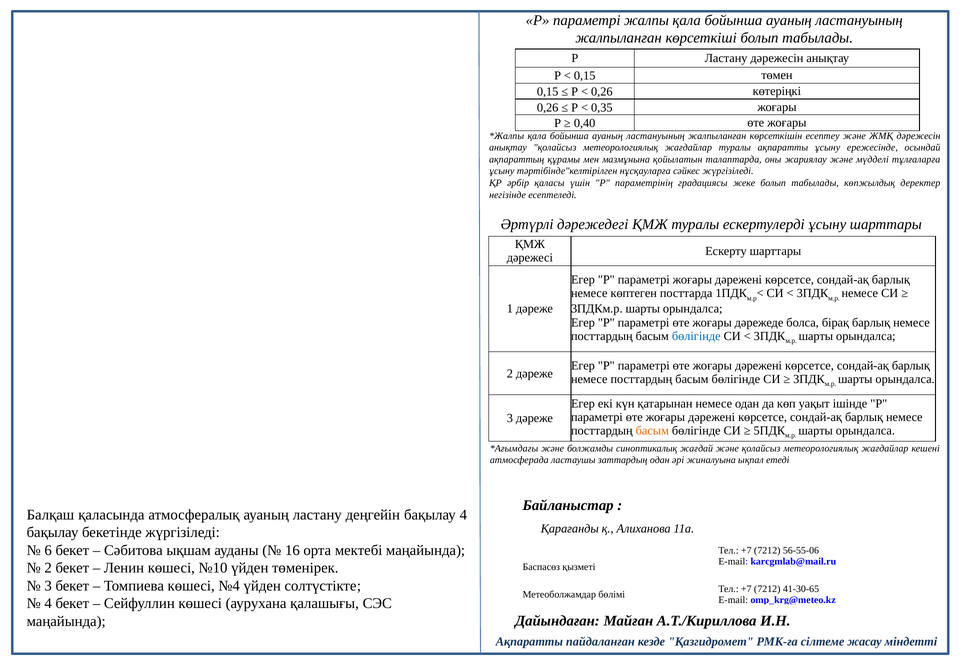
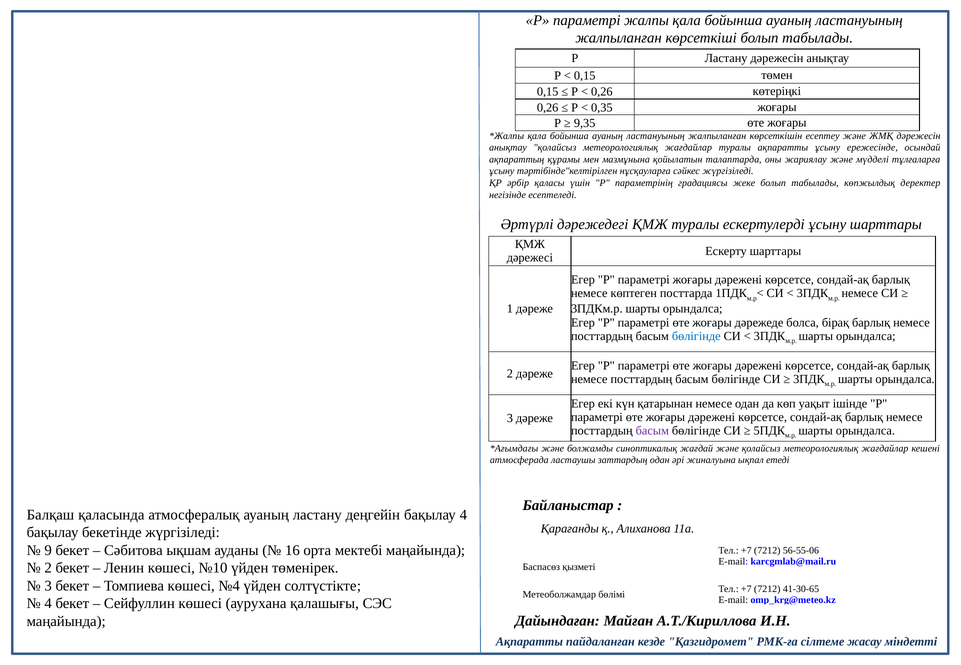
0,40: 0,40 -> 9,35 (585, 123)
басым colour: orange -> purple (652, 431)
6: 6 -> 9 (48, 551)
